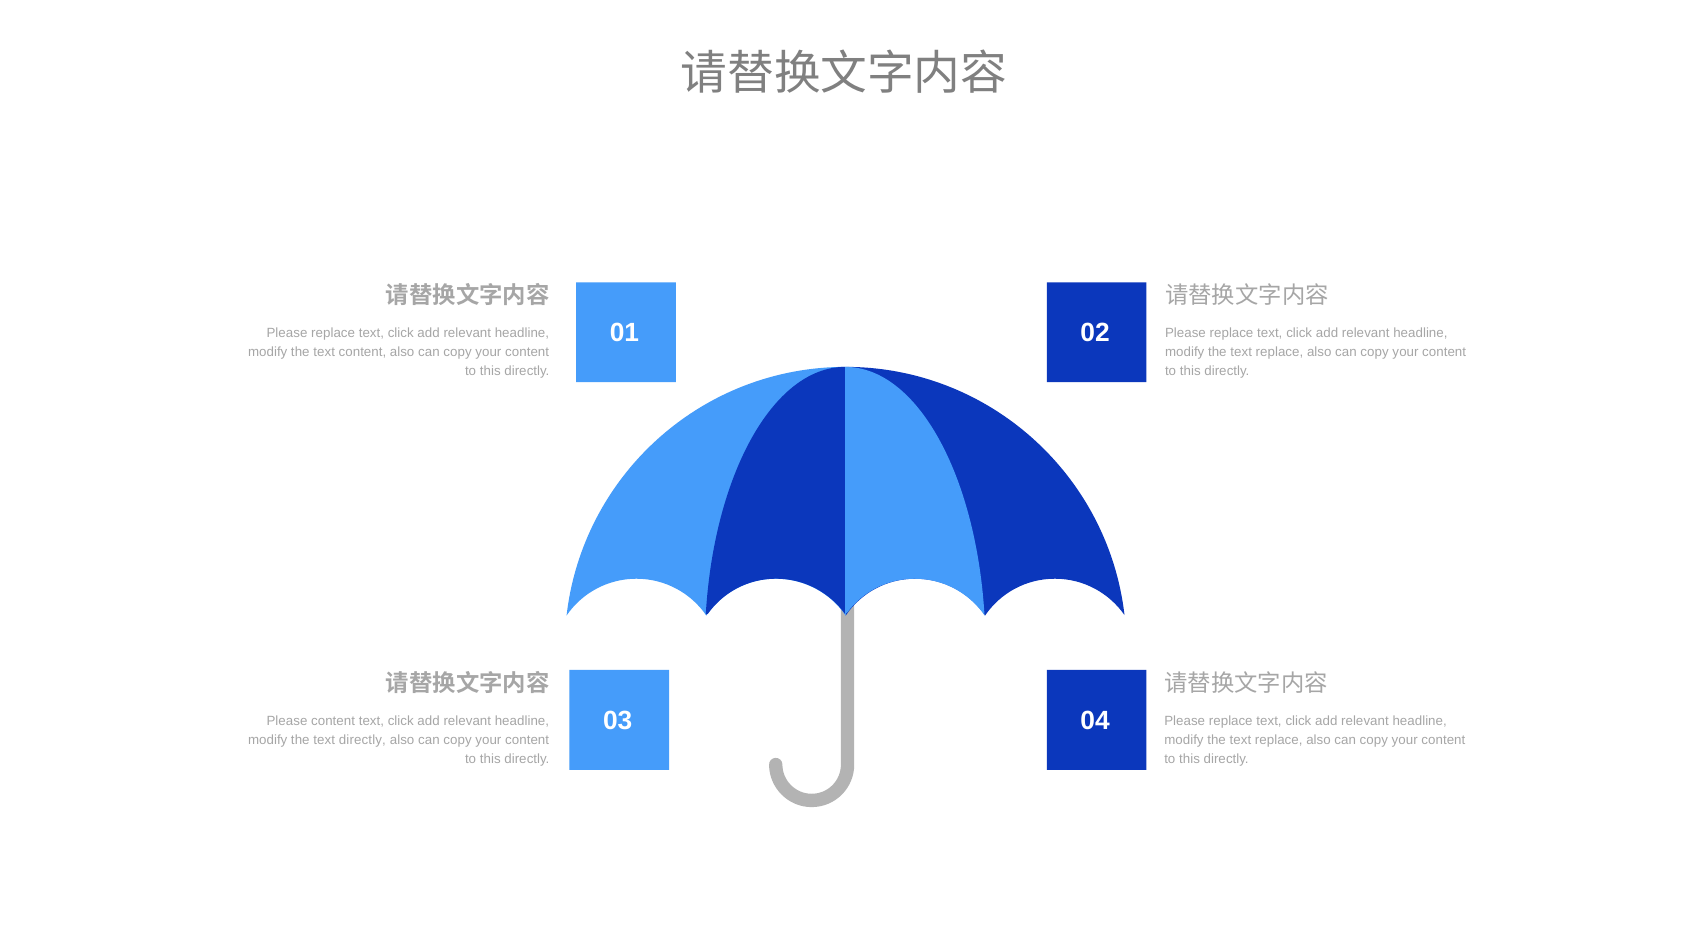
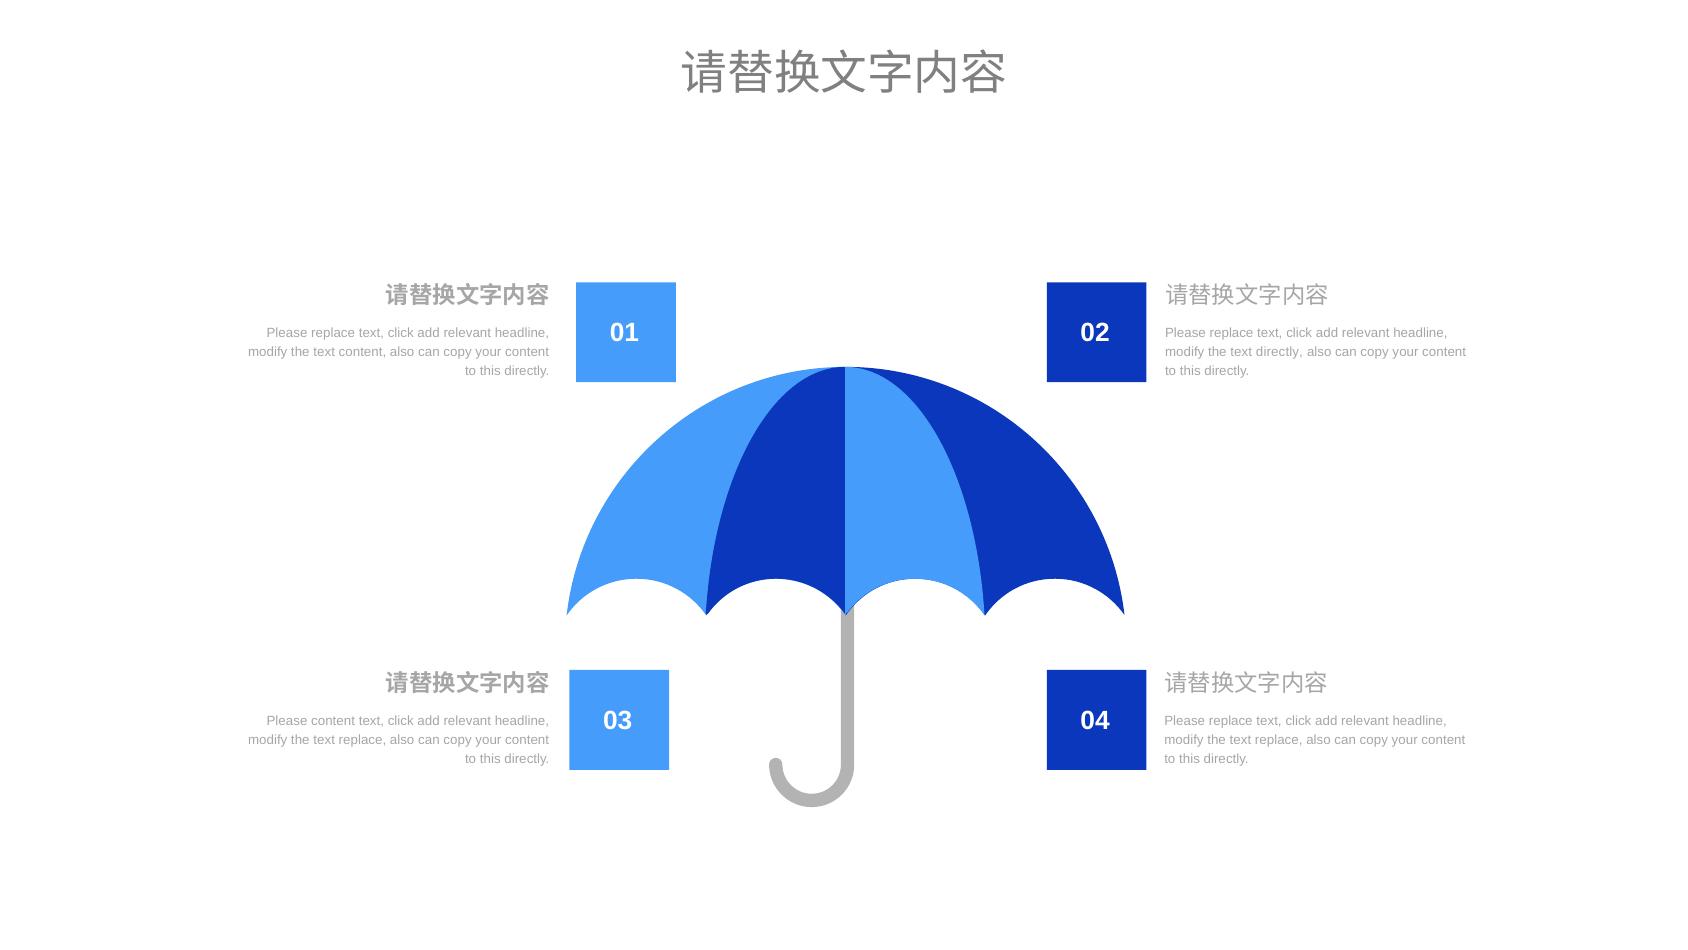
replace: replace -> directly (1279, 352)
directly: directly -> replace (362, 739)
